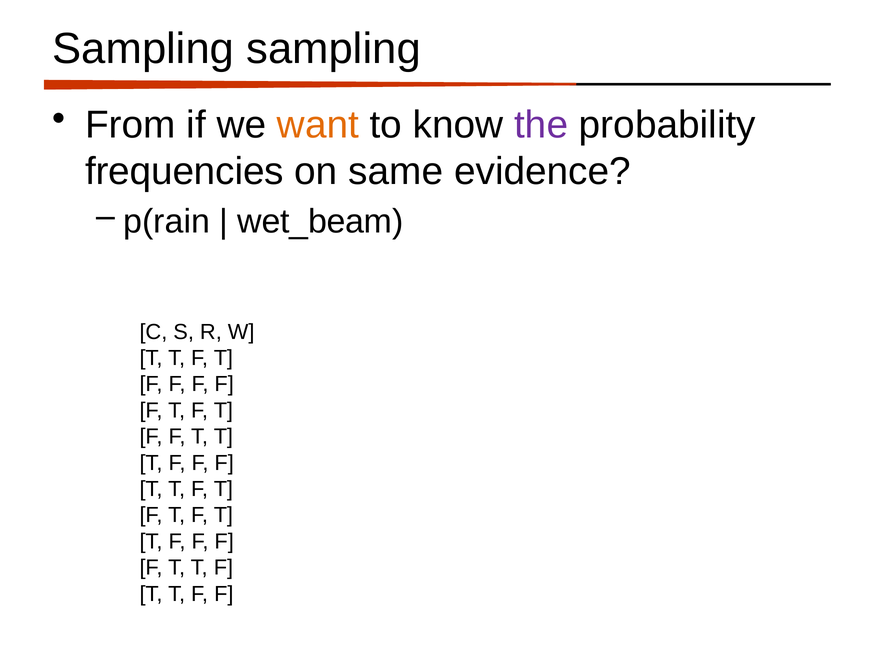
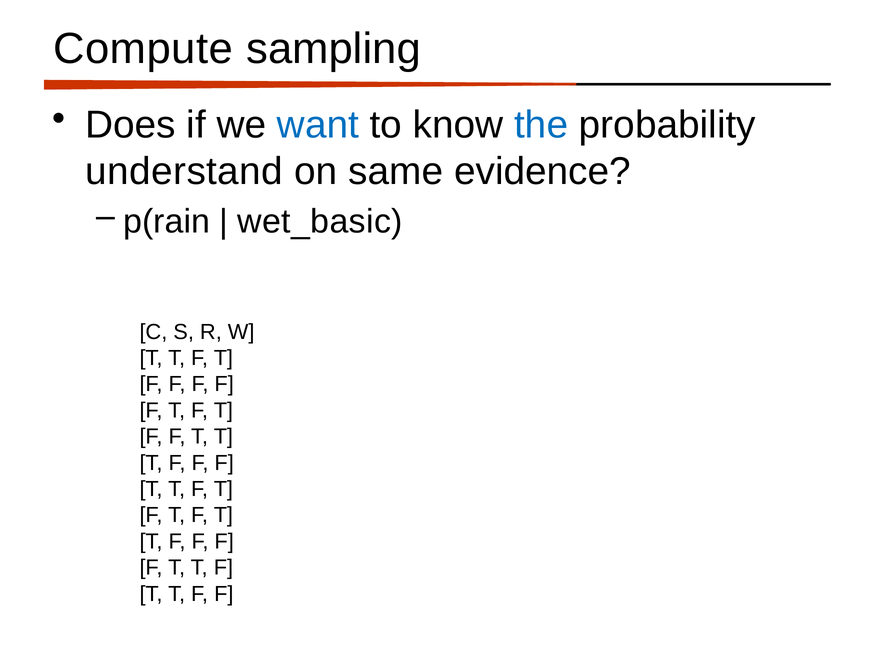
Sampling: Sampling -> Compute (143, 49)
From: From -> Does (130, 125)
want colour: orange -> blue (318, 125)
the colour: purple -> blue (541, 125)
frequencies: frequencies -> understand (184, 172)
wet_beam: wet_beam -> wet_basic (320, 222)
